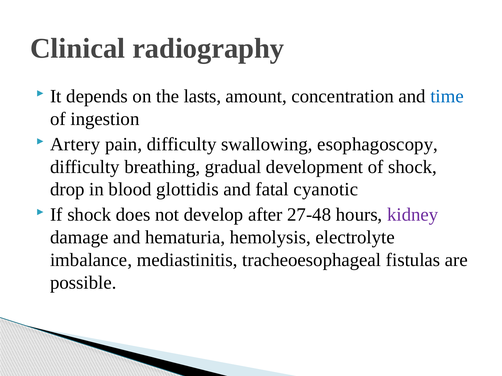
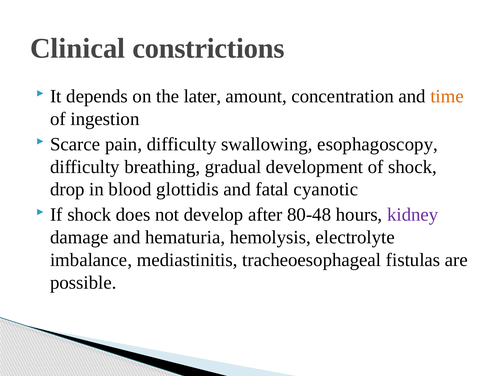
radiography: radiography -> constrictions (208, 48)
lasts: lasts -> later (202, 96)
time colour: blue -> orange (447, 96)
Artery: Artery -> Scarce (75, 144)
27-48: 27-48 -> 80-48 (309, 215)
